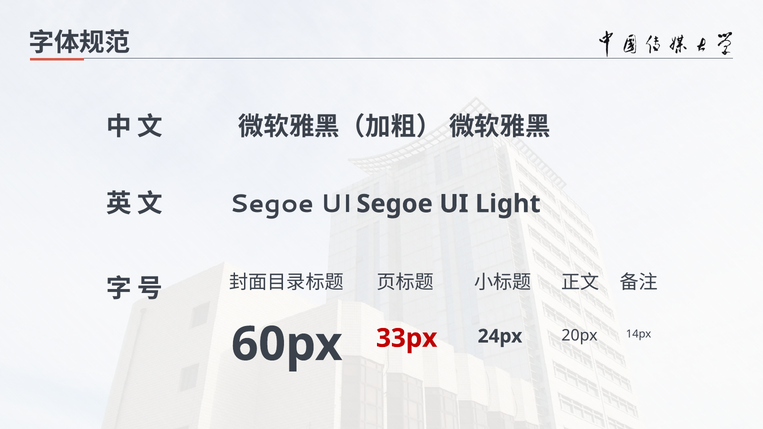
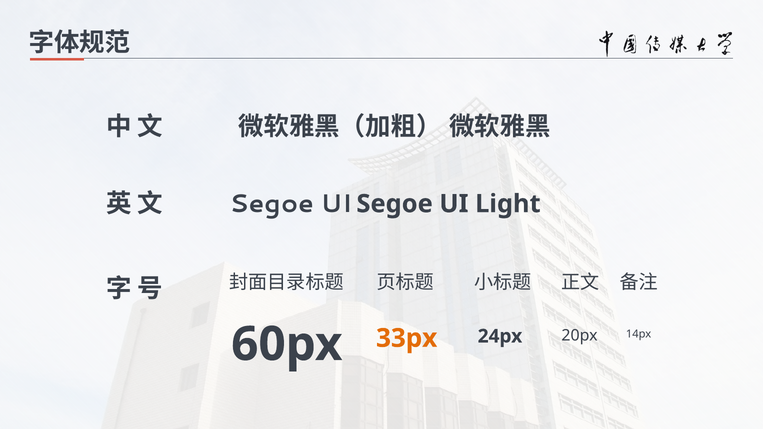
33px colour: red -> orange (407, 338)
